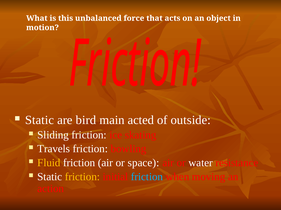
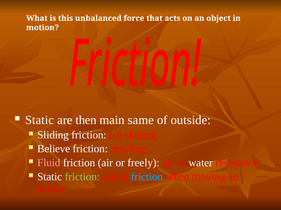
bird: bird -> then (86, 120)
acted: acted -> same (141, 120)
Travels: Travels -> Believe (54, 149)
Fluid colour: yellow -> pink (49, 163)
space: space -> freely (144, 163)
friction colour: yellow -> light green (82, 177)
